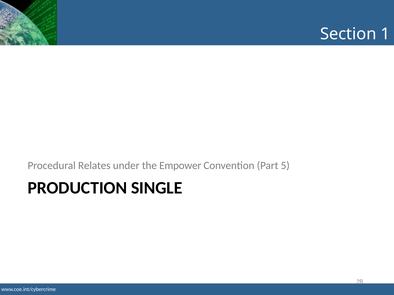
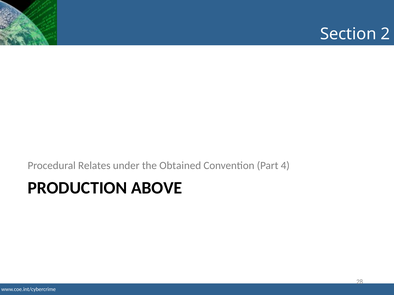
1: 1 -> 2 (385, 34)
Empower: Empower -> Obtained (180, 166)
5: 5 -> 4 (285, 166)
SINGLE: SINGLE -> ABOVE (157, 188)
